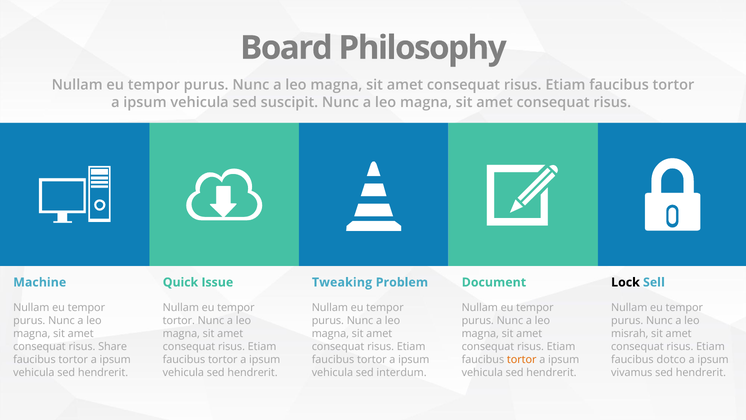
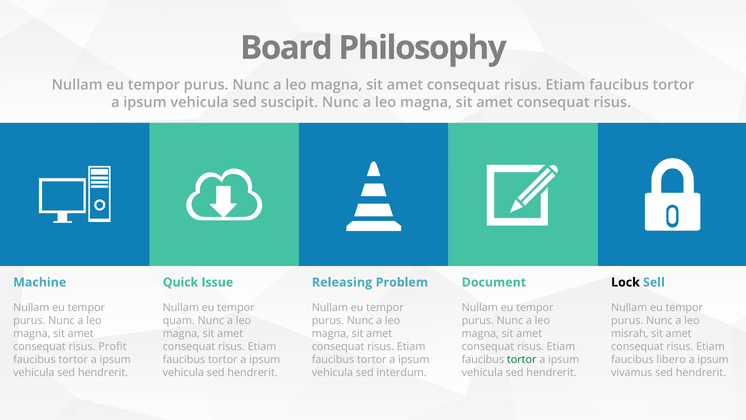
Tweaking: Tweaking -> Releasing (342, 282)
tortor: tortor -> quam (179, 320)
Share: Share -> Profit (113, 346)
tortor colour: orange -> green (522, 359)
dotco: dotco -> libero (671, 359)
